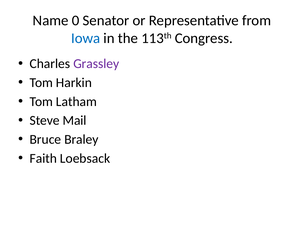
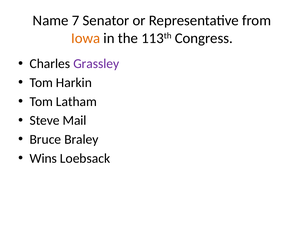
0: 0 -> 7 (76, 21)
Iowa colour: blue -> orange (86, 38)
Faith: Faith -> Wins (43, 158)
